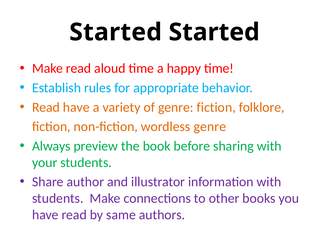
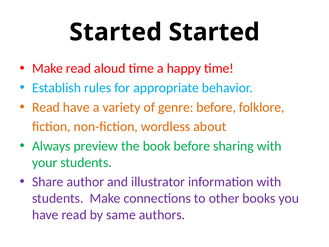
genre fiction: fiction -> before (216, 107)
wordless genre: genre -> about (210, 127)
